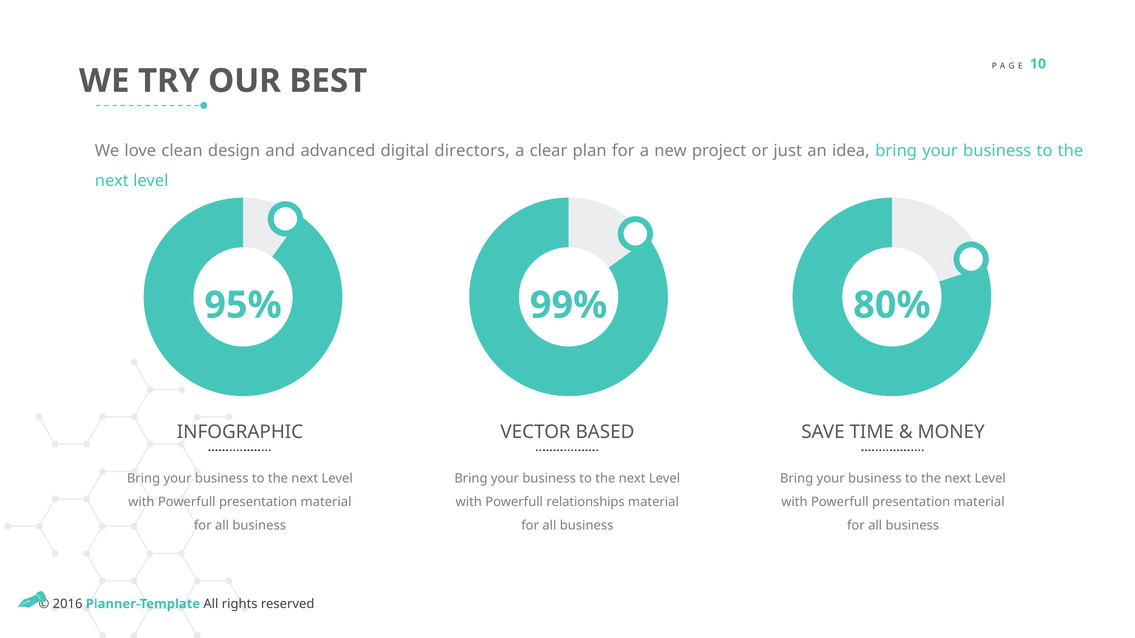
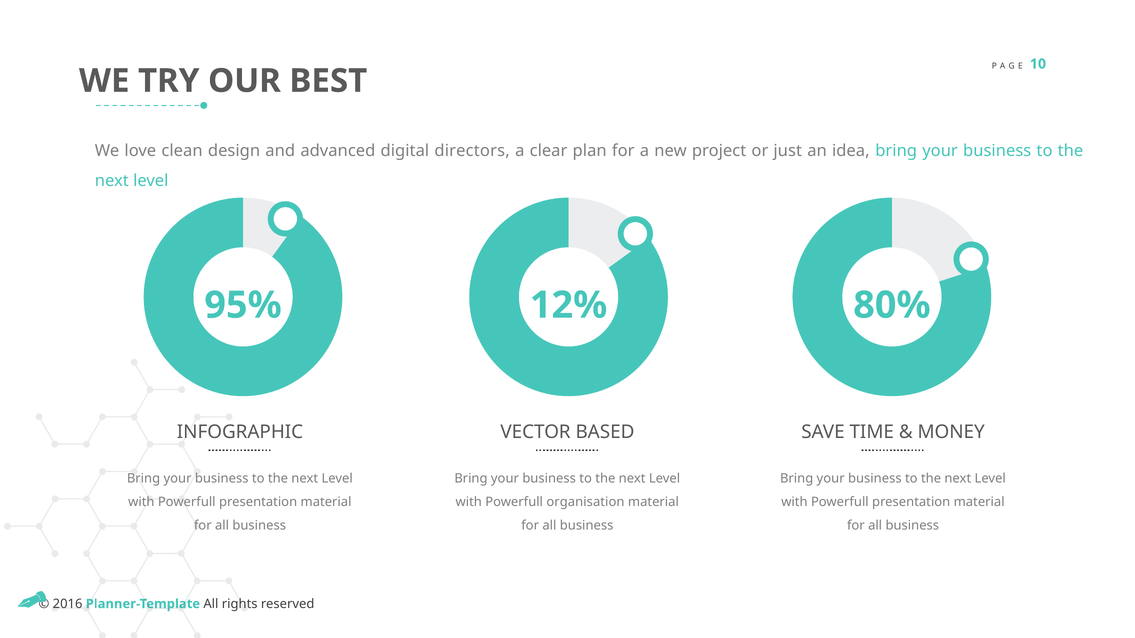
99%: 99% -> 12% (569, 305)
relationships: relationships -> organisation (585, 502)
